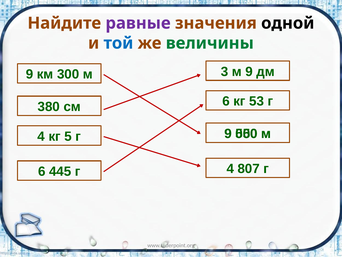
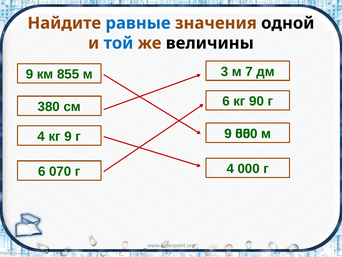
равные colour: purple -> blue (138, 23)
величины colour: green -> black (210, 43)
3 м 9: 9 -> 7 (249, 71)
300: 300 -> 855 (68, 74)
53: 53 -> 90 (257, 101)
кг 5: 5 -> 9 (68, 136)
807: 807 -> 000 (249, 168)
445: 445 -> 070 (60, 171)
